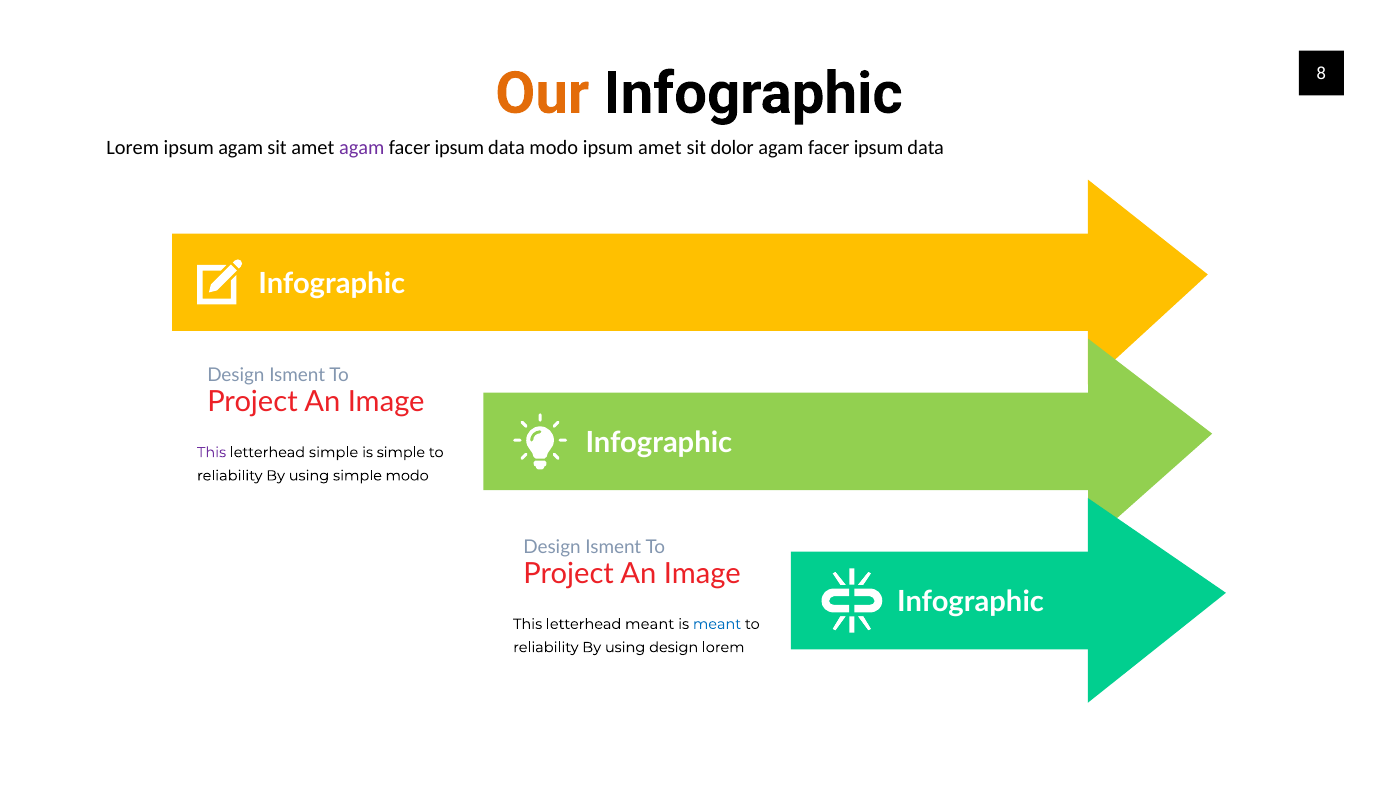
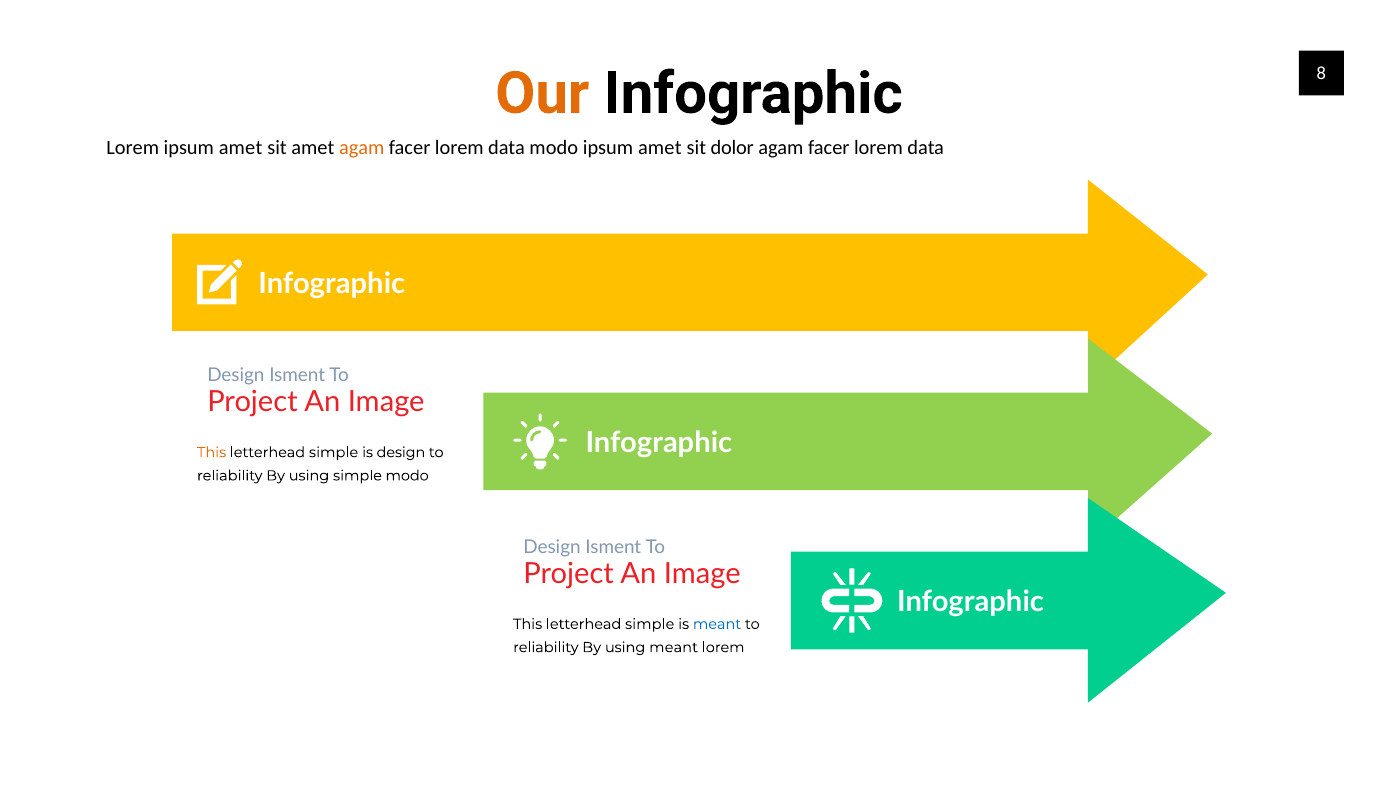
Lorem ipsum agam: agam -> amet (241, 148)
agam colour: purple -> orange (362, 148)
ipsum: ipsum -> lorem (459, 148)
ipsum: ipsum -> lorem (878, 148)
This colour: purple -> orange (212, 453)
is simple: simple -> design (401, 453)
meant: meant -> simple (650, 624)
using design: design -> meant (674, 648)
